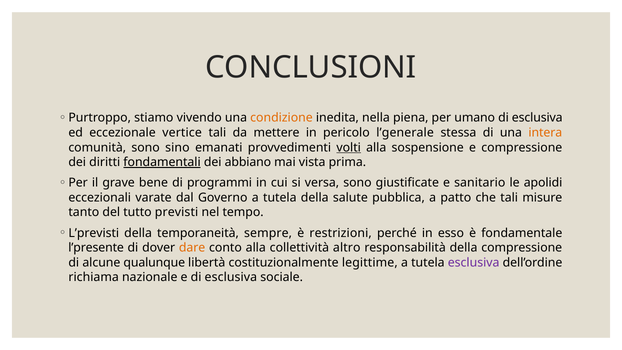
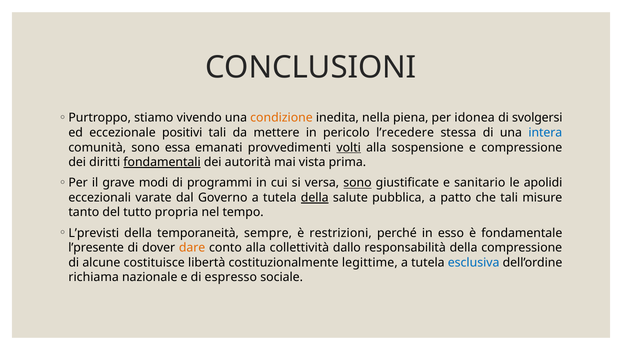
umano: umano -> idonea (475, 118)
esclusiva: esclusiva -> svolgersi (537, 118)
vertice: vertice -> positivi (182, 133)
l’generale: l’generale -> l’recedere (405, 133)
intera colour: orange -> blue (545, 133)
sino: sino -> essa (178, 147)
abbiano: abbiano -> autorità (248, 162)
bene: bene -> modi (154, 183)
sono underline: none -> present (357, 183)
della underline: none -> present (315, 198)
previsti: previsti -> propria (177, 212)
altro: altro -> dallo (347, 248)
qualunque: qualunque -> costituisce (154, 262)
esclusiva colour: purple -> blue (474, 262)
e di esclusiva: esclusiva -> espresso (231, 277)
